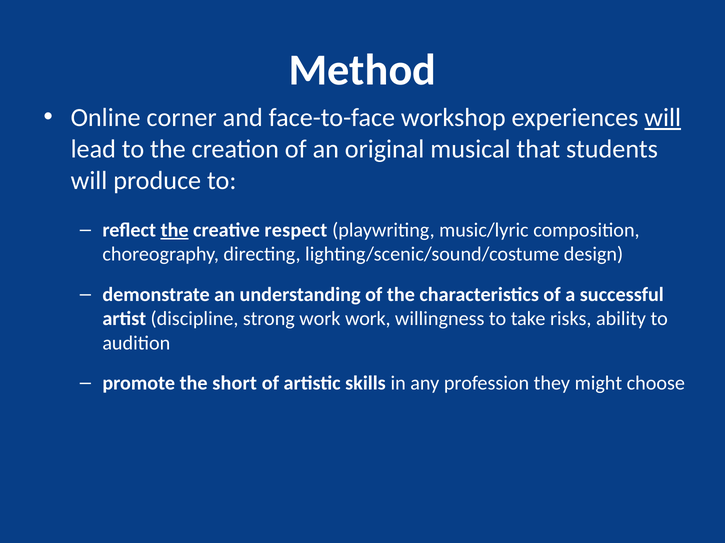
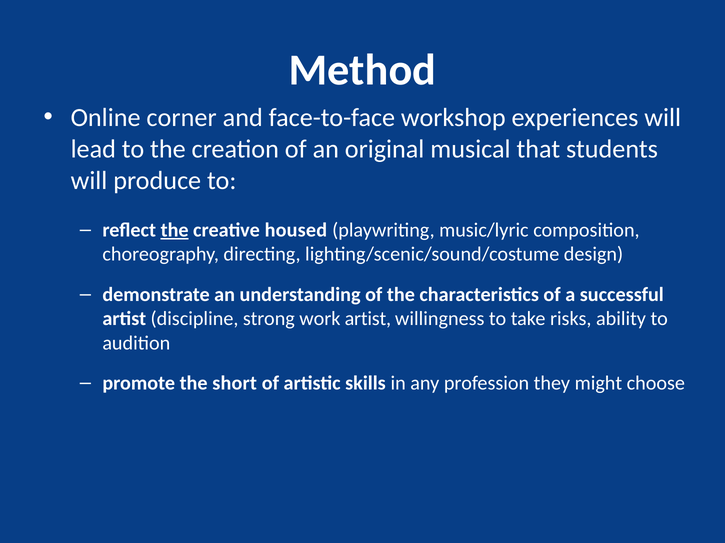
will underline: present -> none (663, 118)
respect: respect -> housed (296, 230)
work work: work -> artist (368, 319)
